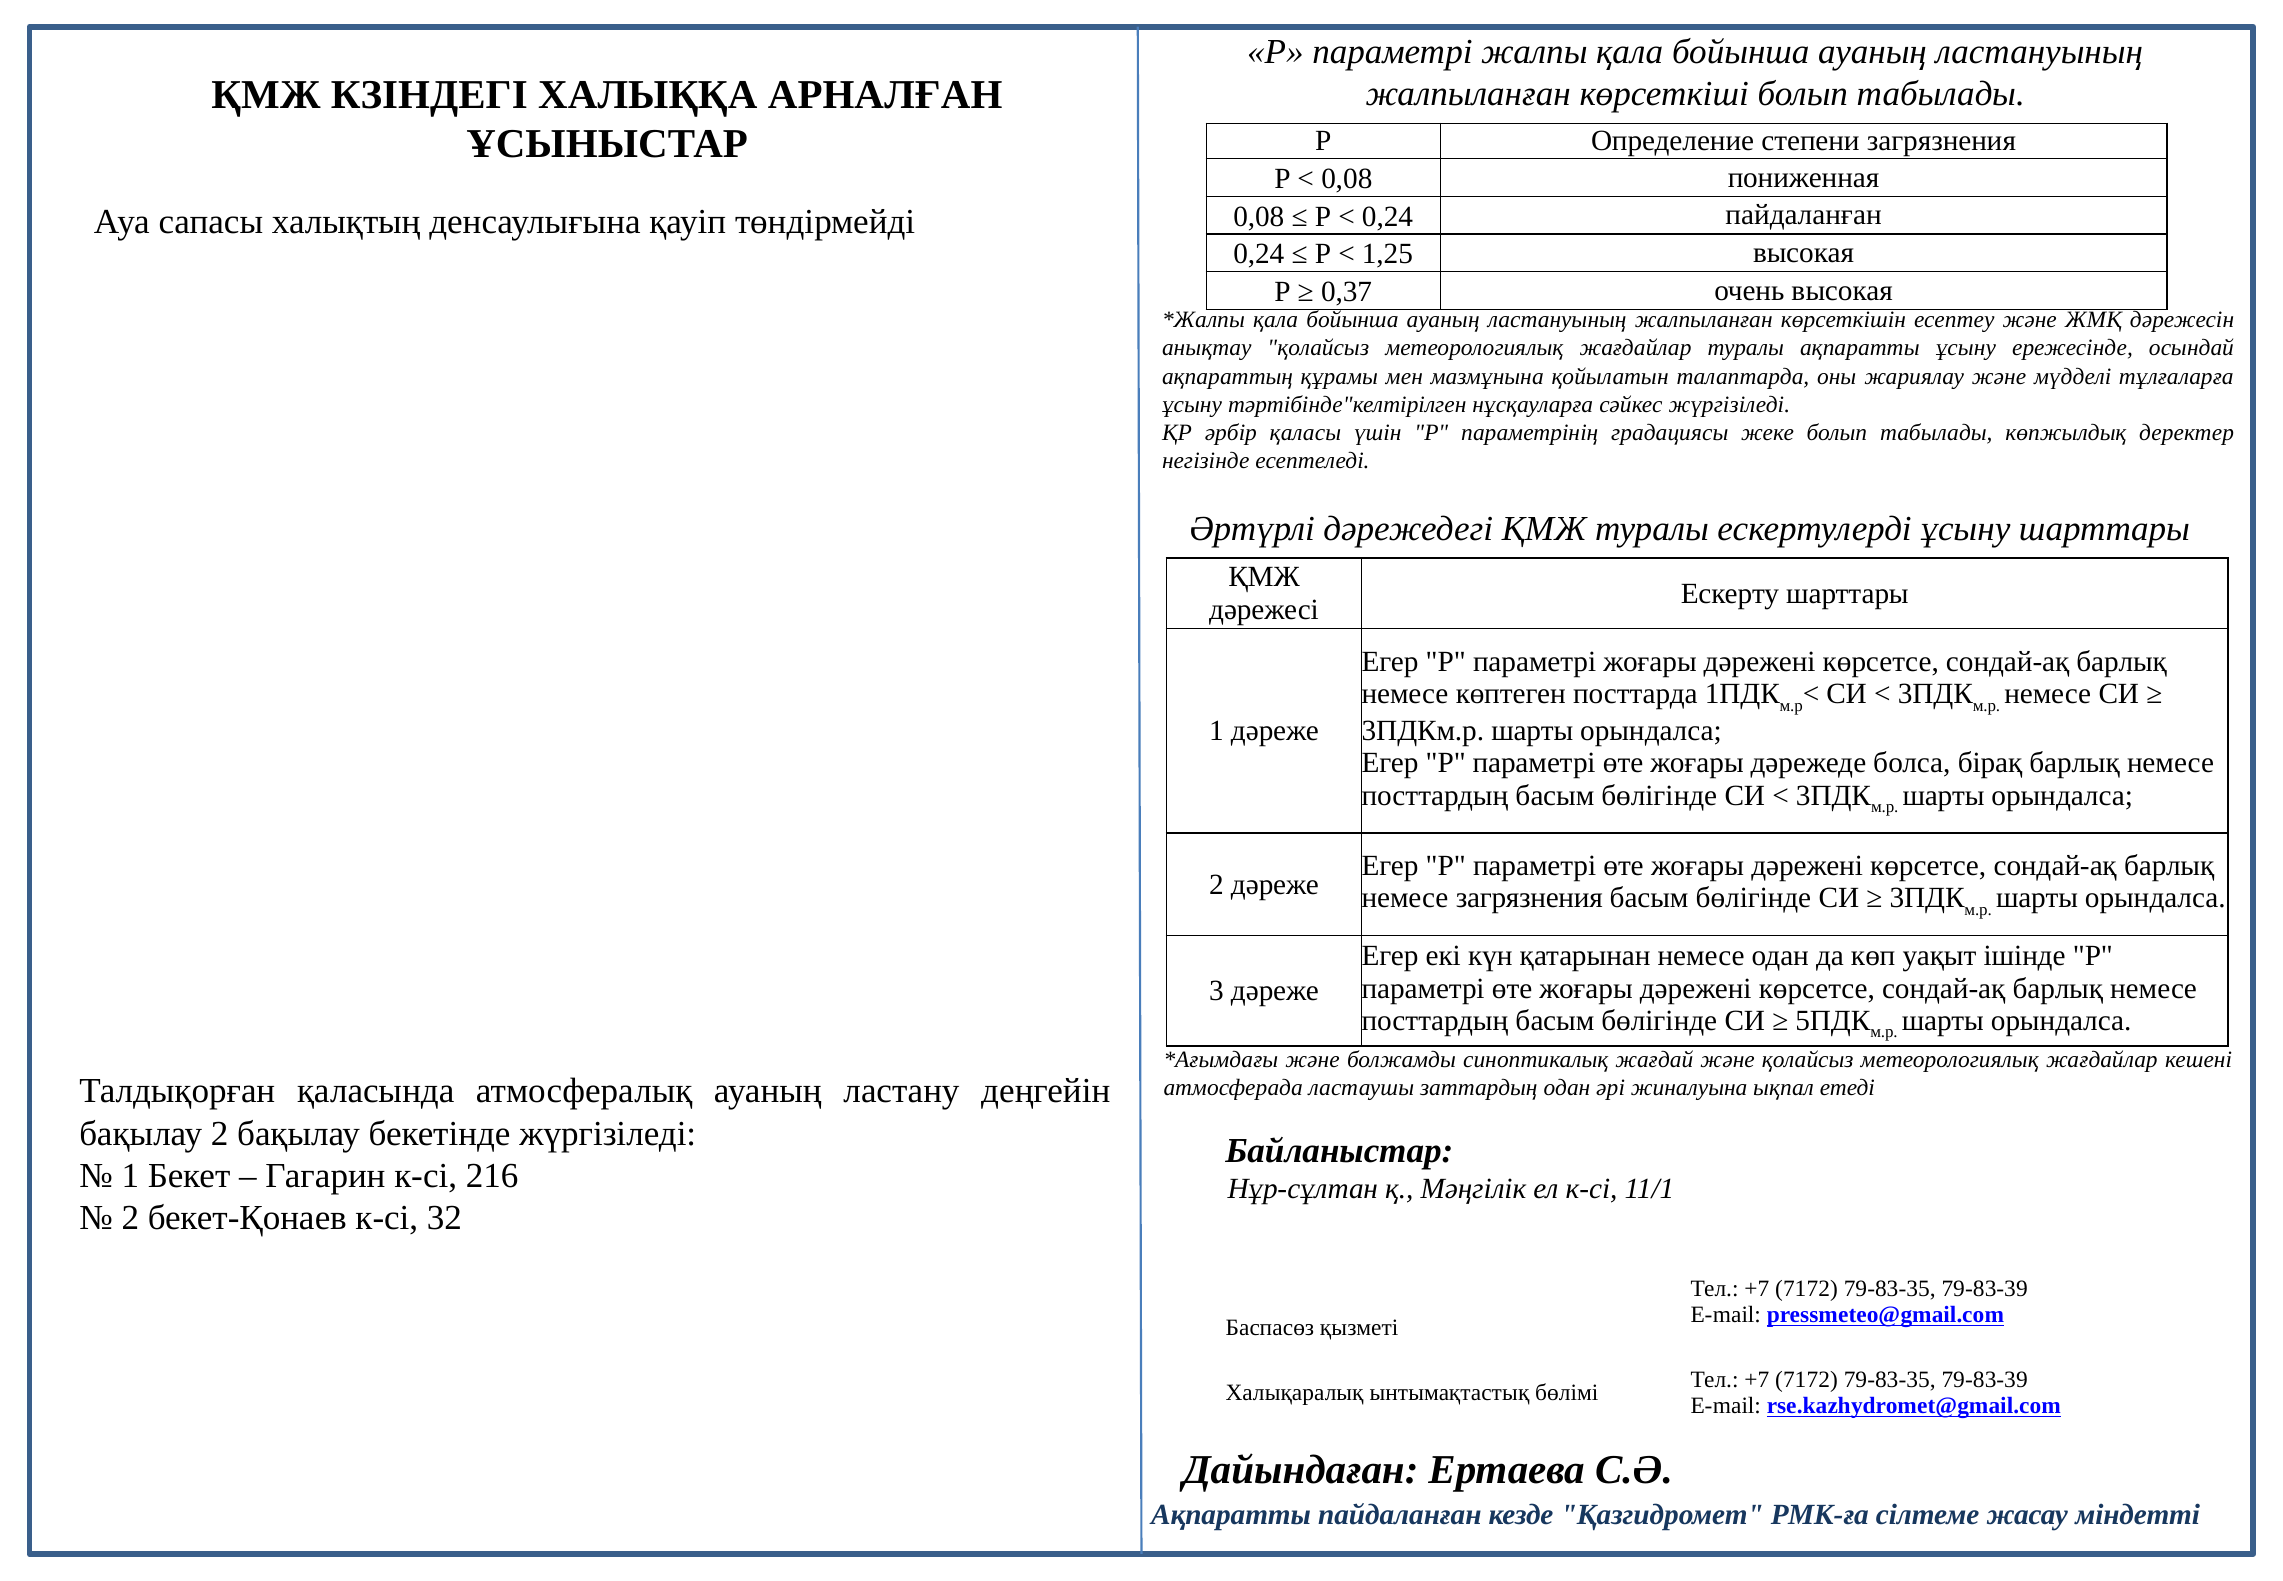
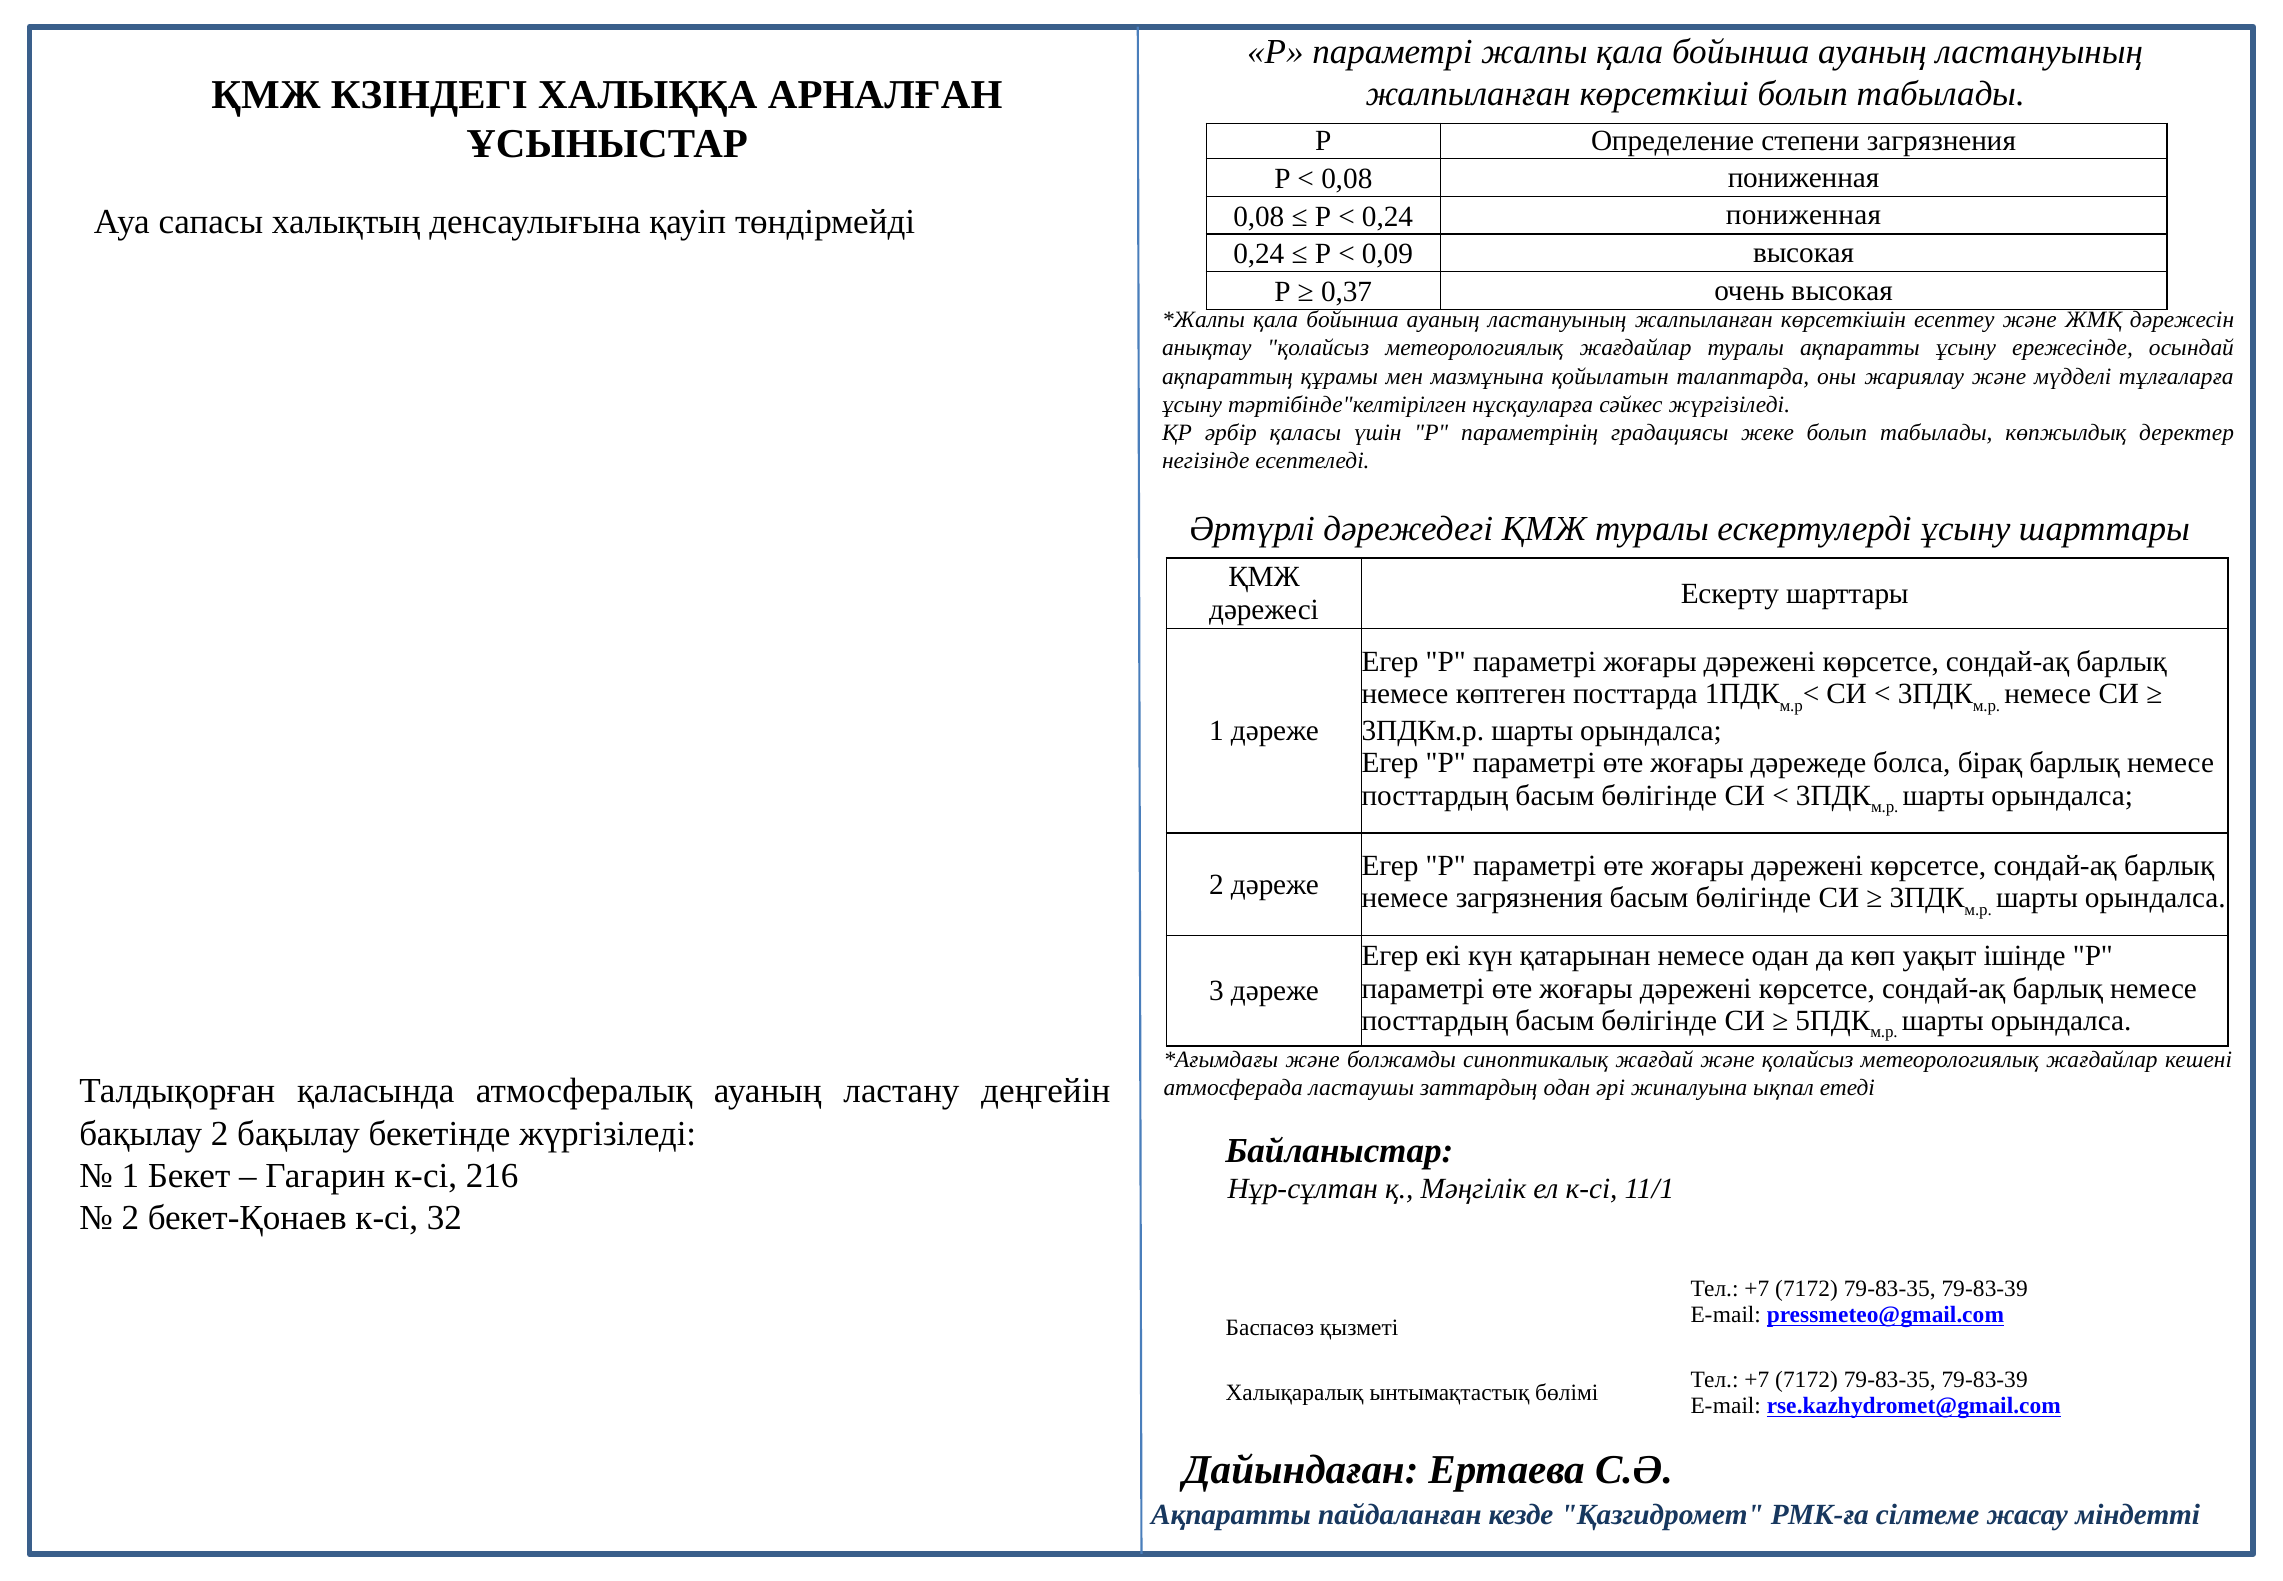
0,24 пайдаланған: пайдаланған -> пониженная (1803, 215)
1,25: 1,25 -> 0,09 (1387, 254)
